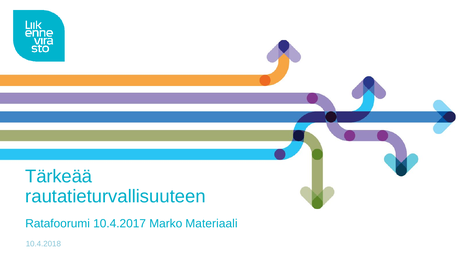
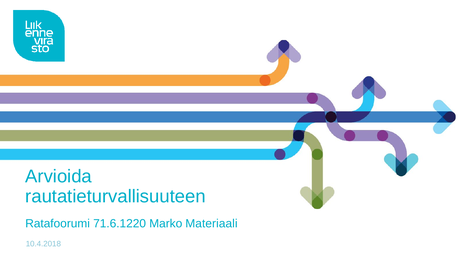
Tärkeää: Tärkeää -> Arvioida (59, 176)
10.4.2017: 10.4.2017 -> 71.6.1220 (120, 224)
